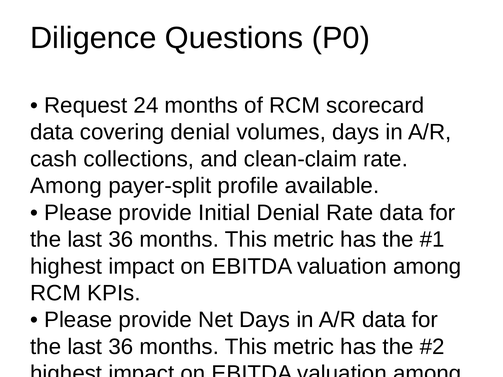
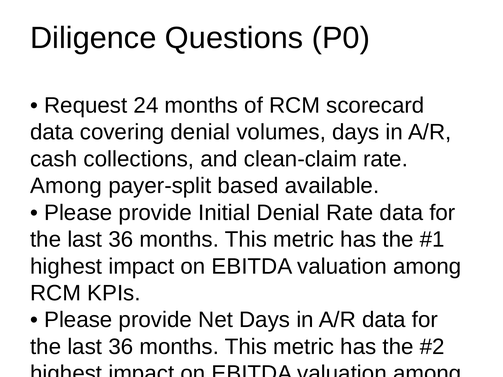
profile: profile -> based (248, 186)
